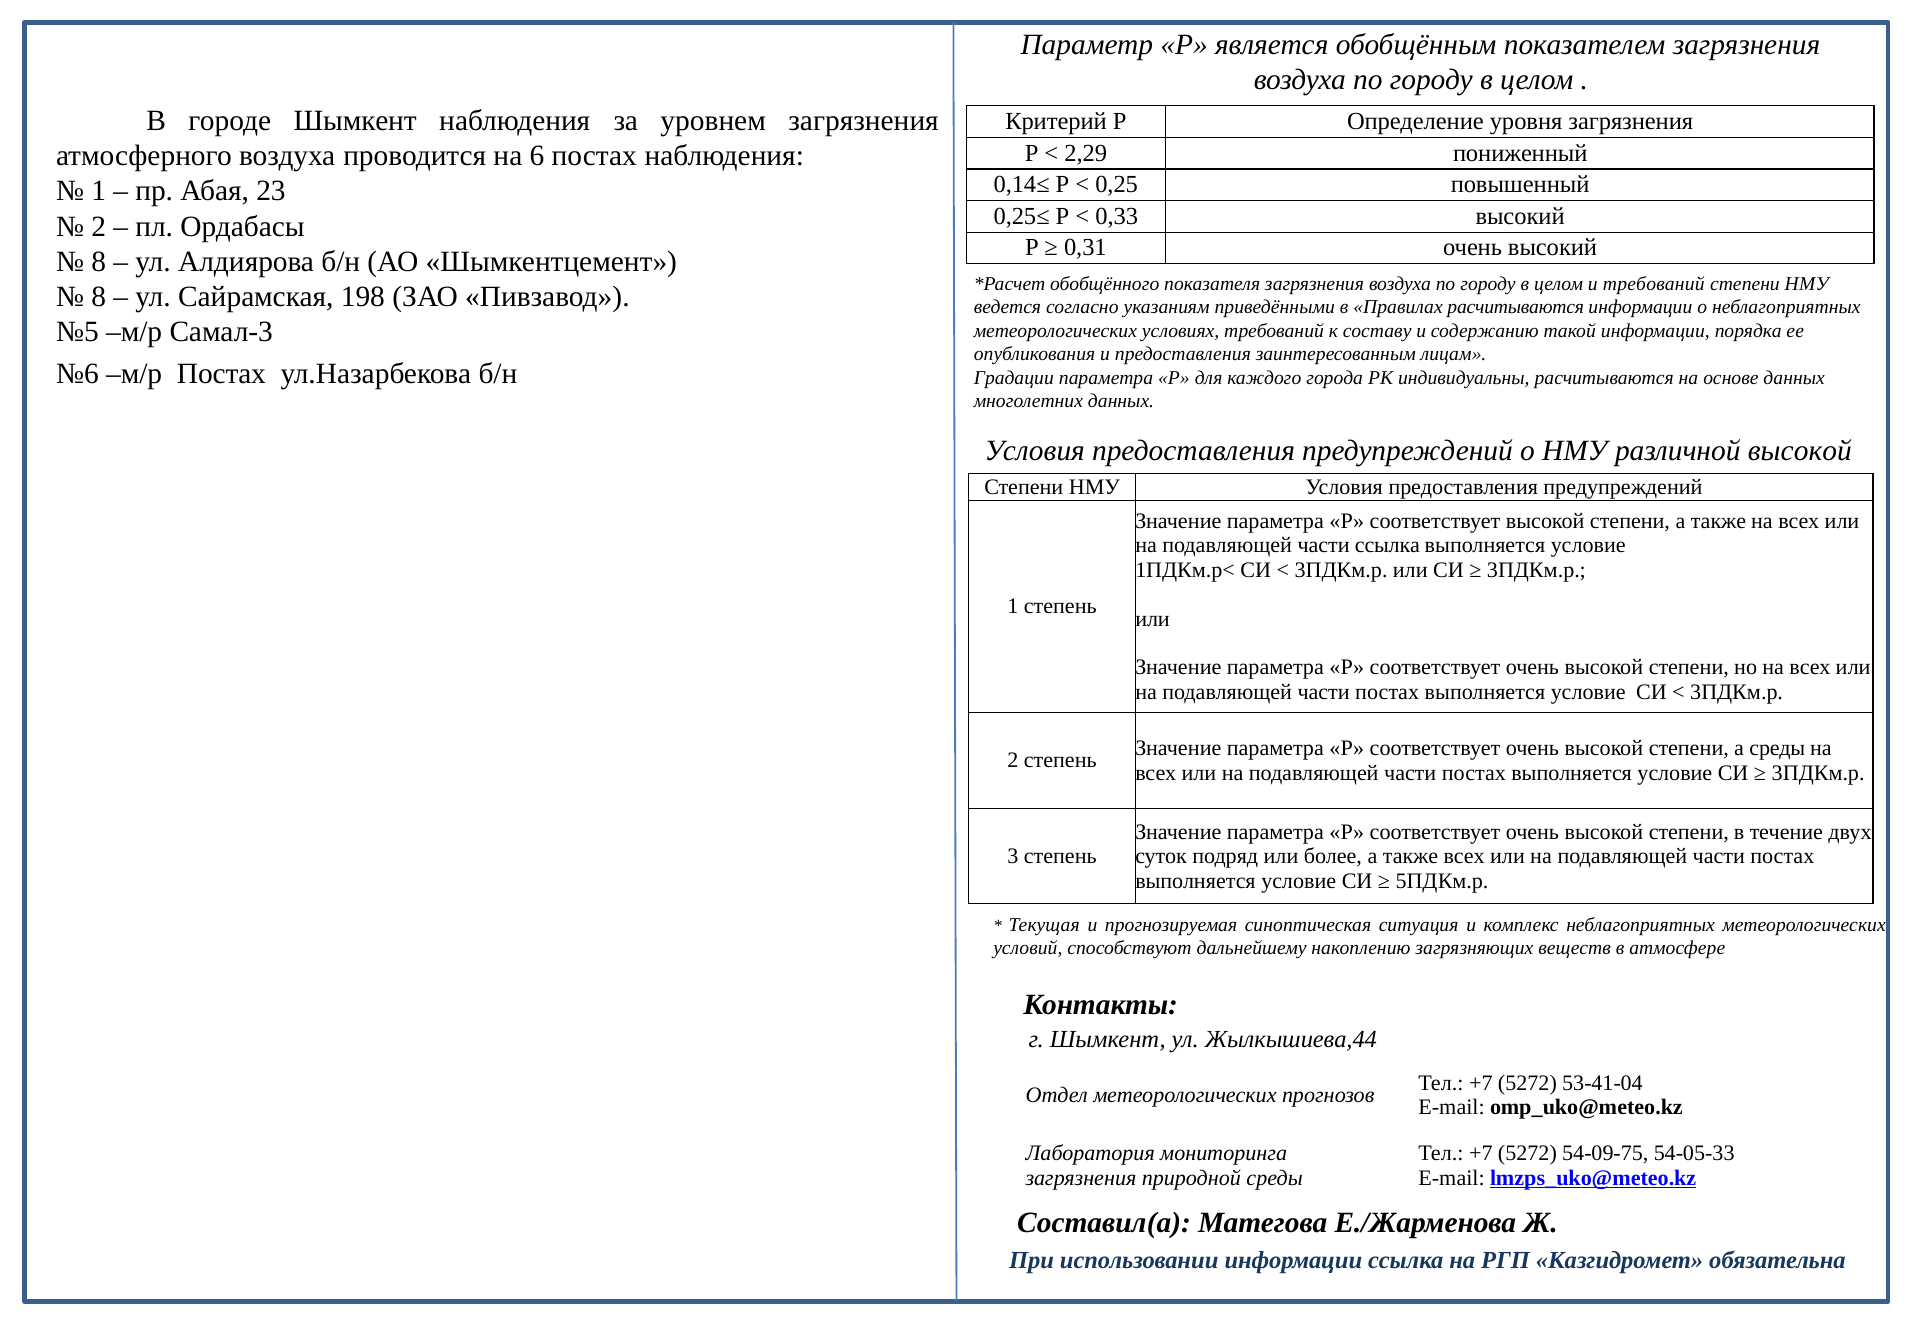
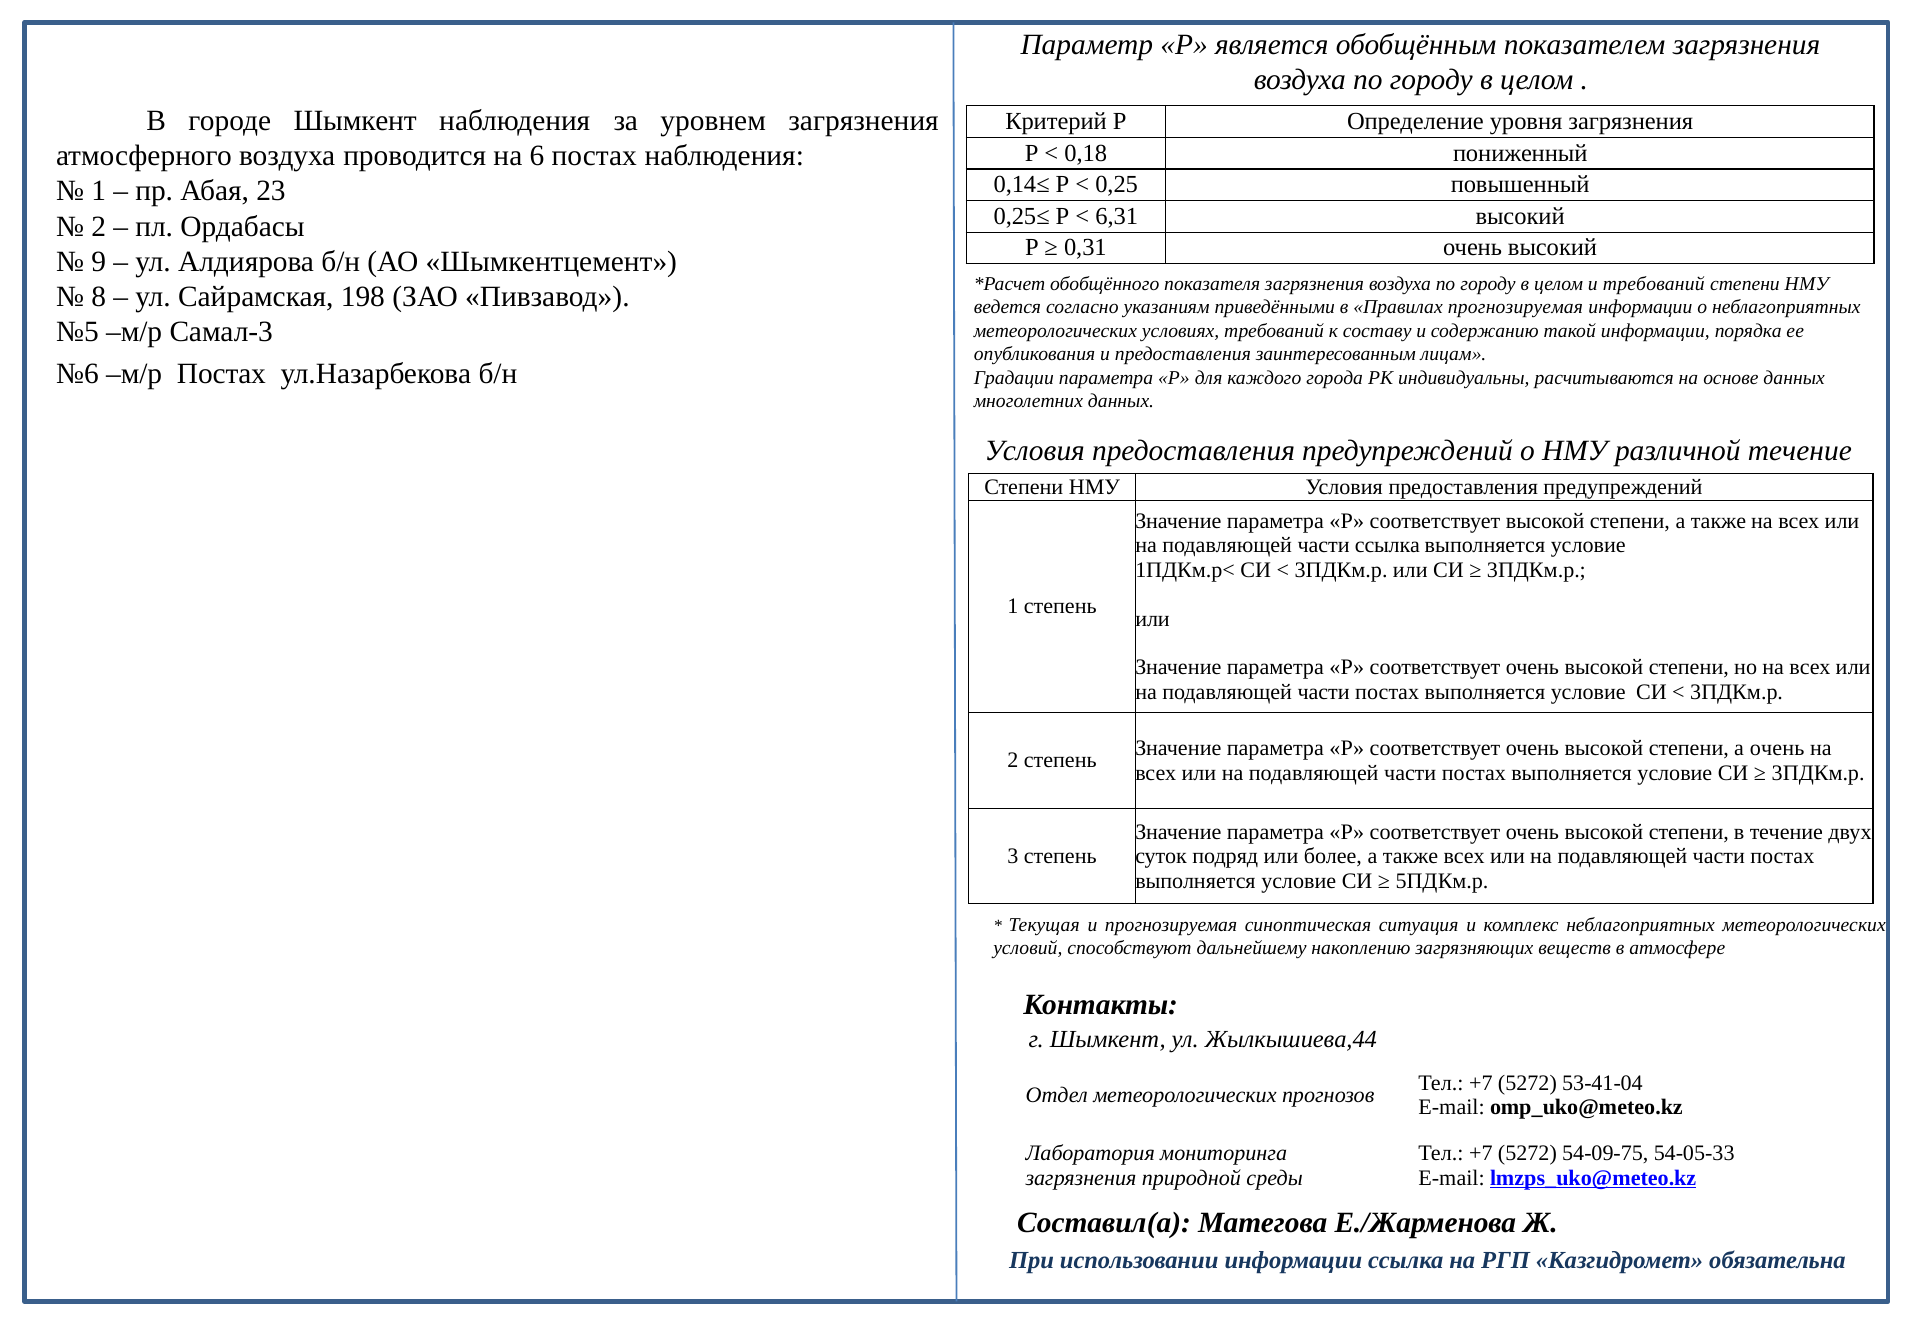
2,29: 2,29 -> 0,18 (1086, 153)
0,33: 0,33 -> 6,31 (1117, 216)
8: 8 -> 9 (99, 262)
Правилах расчитываются: расчитываются -> прогнозируемая (1516, 308)
различной высокой: высокой -> течение (1800, 451)
а среды: среды -> очень (1777, 749)
